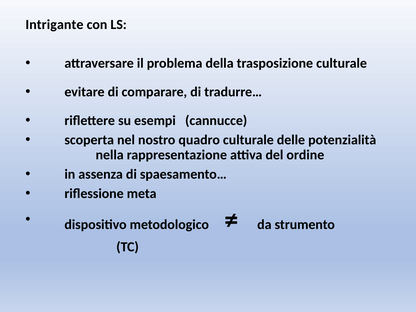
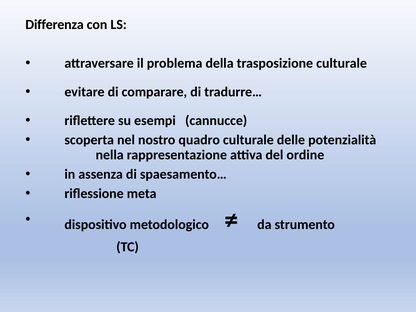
Intrigante: Intrigante -> Differenza (55, 25)
